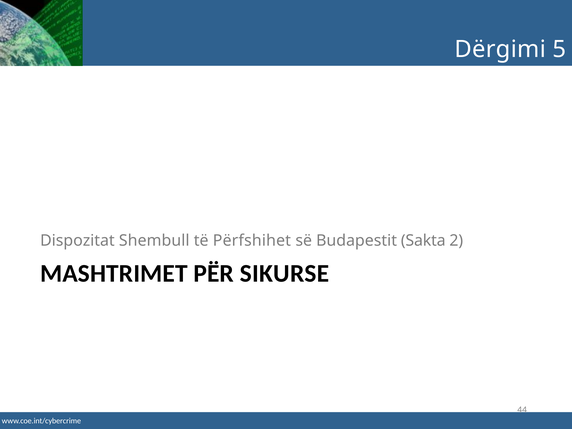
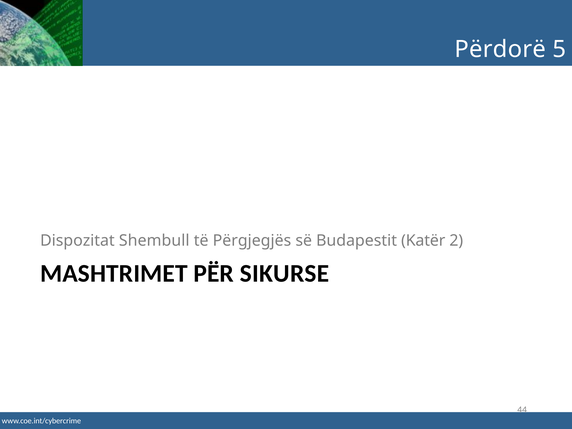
Dërgimi: Dërgimi -> Përdorë (500, 49)
Përfshihet: Përfshihet -> Përgjegjës (252, 241)
Sakta: Sakta -> Katër (423, 241)
